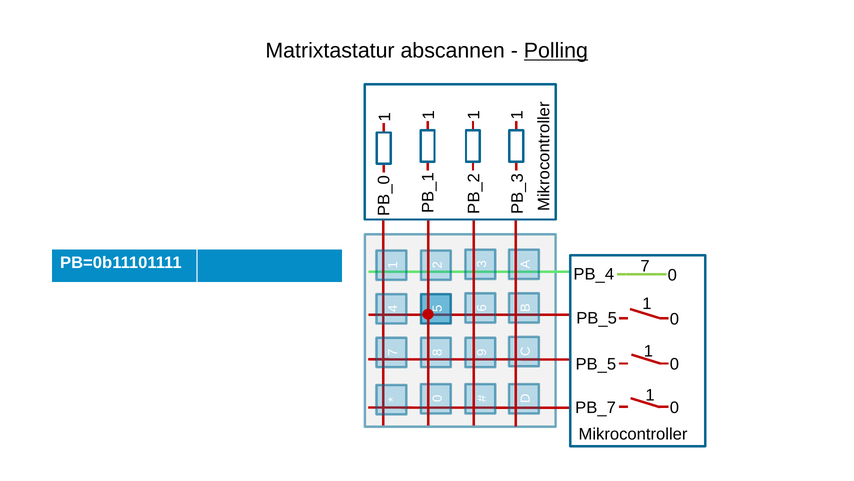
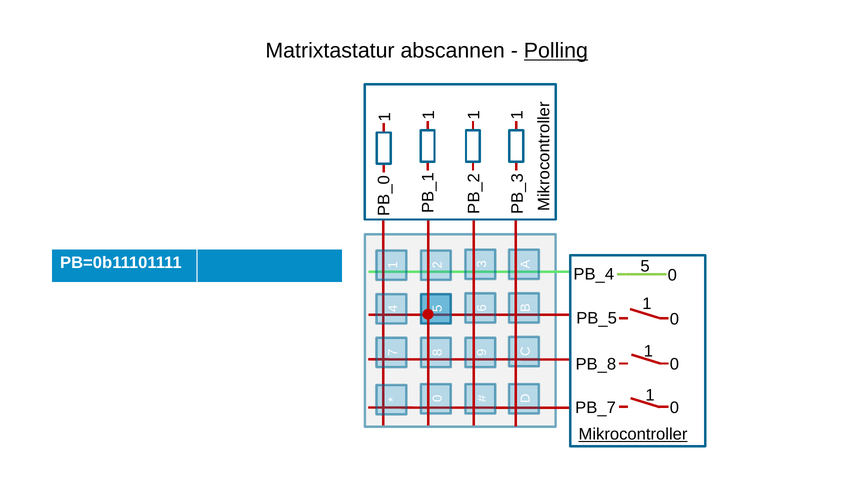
PB=0b11101111 7: 7 -> 5 (645, 266)
PB_5: PB_5 -> PB_8 (596, 364)
Mikrocontroller underline: none -> present (633, 434)
